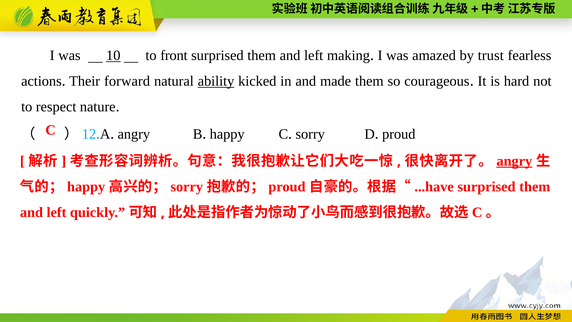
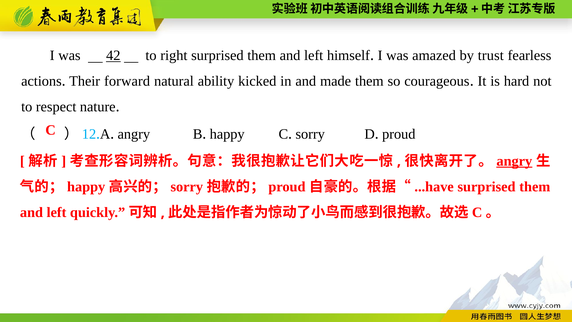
10: 10 -> 42 (113, 55)
front: front -> right (174, 55)
making: making -> himself (348, 55)
ability underline: present -> none (216, 81)
